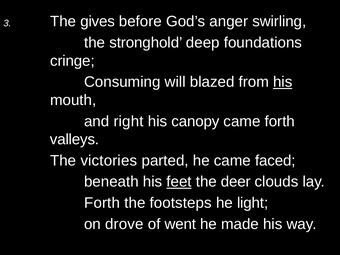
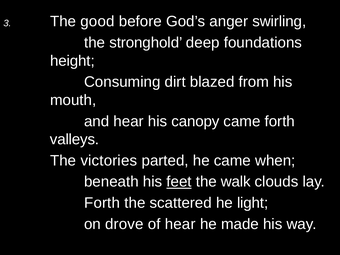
gives: gives -> good (97, 22)
cringe: cringe -> height (72, 61)
will: will -> dirt (175, 82)
his underline: present -> none (283, 82)
and right: right -> hear (129, 121)
faced: faced -> when (275, 161)
deer: deer -> walk (236, 182)
footsteps: footsteps -> scattered (181, 203)
of went: went -> hear (180, 224)
